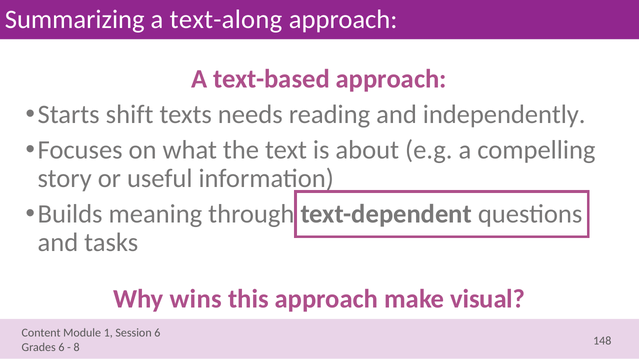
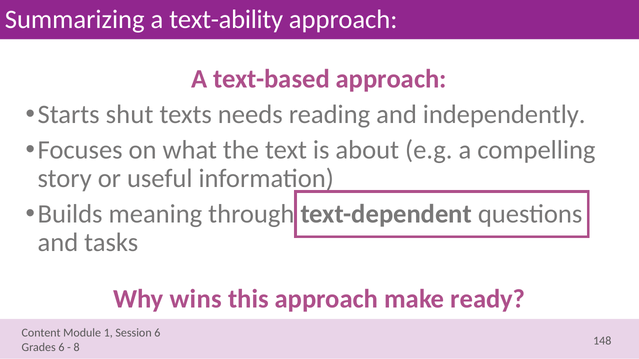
text-along: text-along -> text-ability (226, 20)
shift: shift -> shut (130, 115)
visual: visual -> ready (488, 299)
